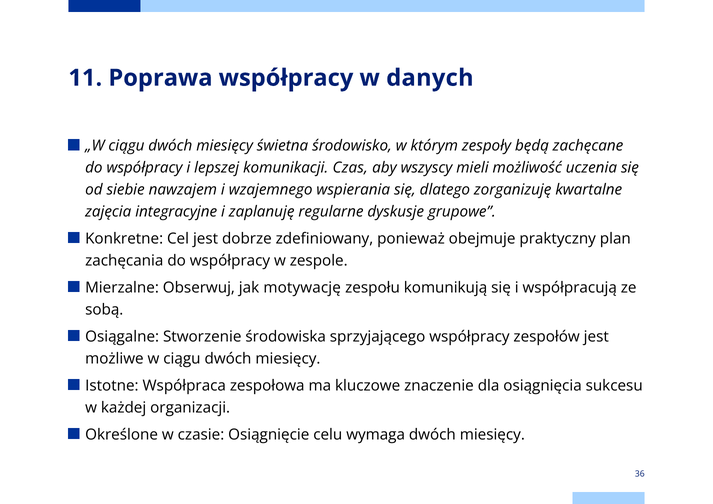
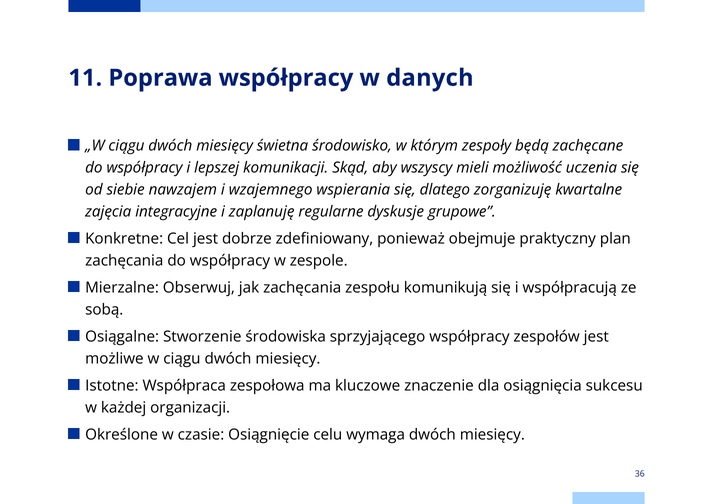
Czas: Czas -> Skąd (350, 168)
jak motywację: motywację -> zachęcania (302, 288)
